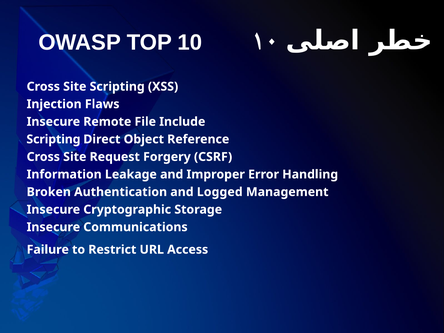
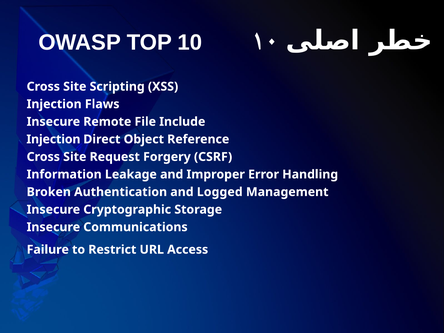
Scripting: Scripting -> Injection (53, 139)
